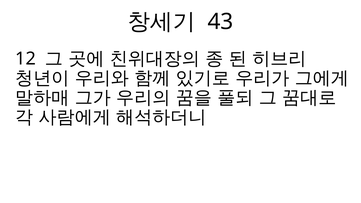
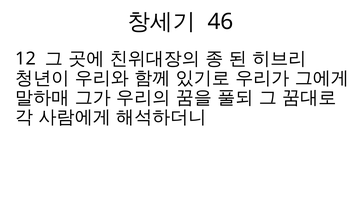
43: 43 -> 46 (220, 22)
